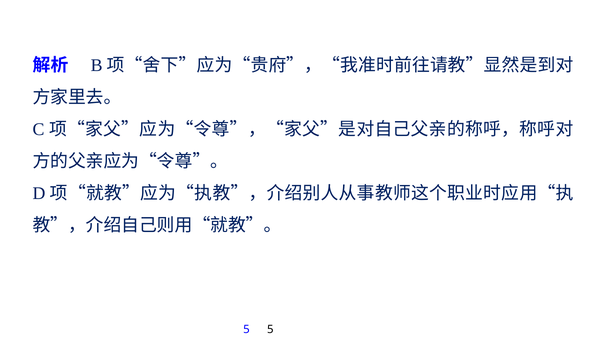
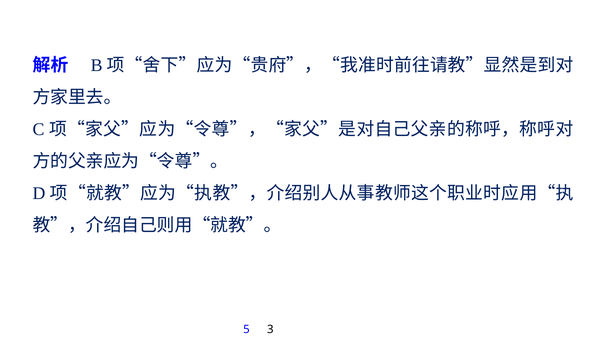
5 5: 5 -> 3 (270, 330)
